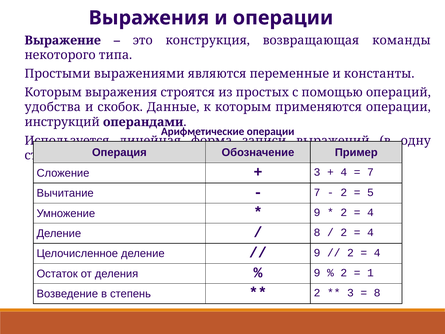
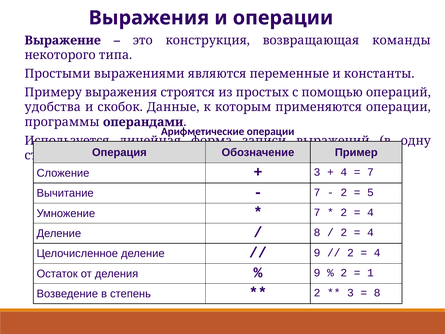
Которым: Которым -> Примеру (53, 92)
инструкций: инструкций -> программы (62, 122)
9: 9 -> 7 (317, 212)
